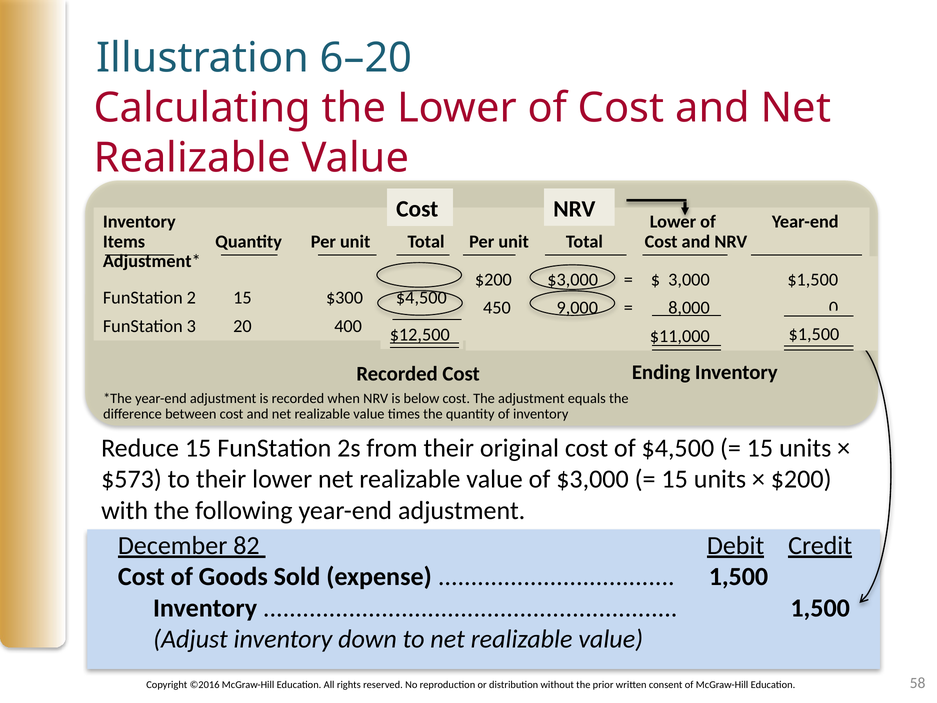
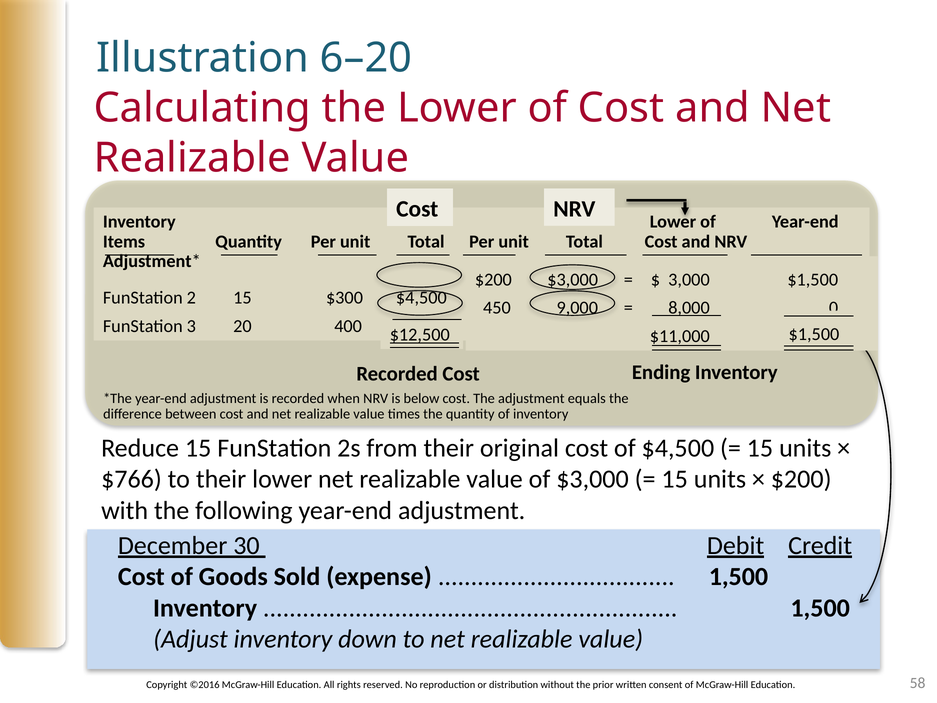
$573: $573 -> $766 (131, 479)
82: 82 -> 30 (246, 545)
